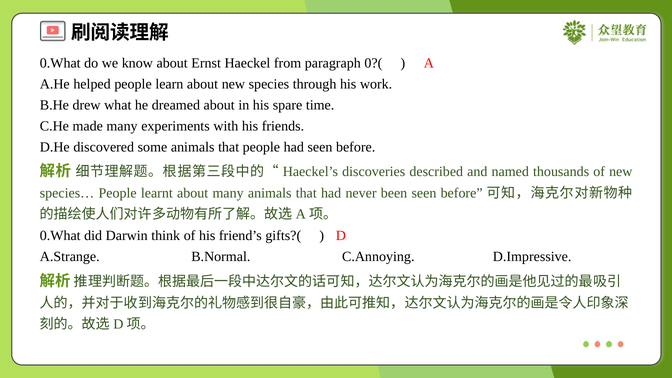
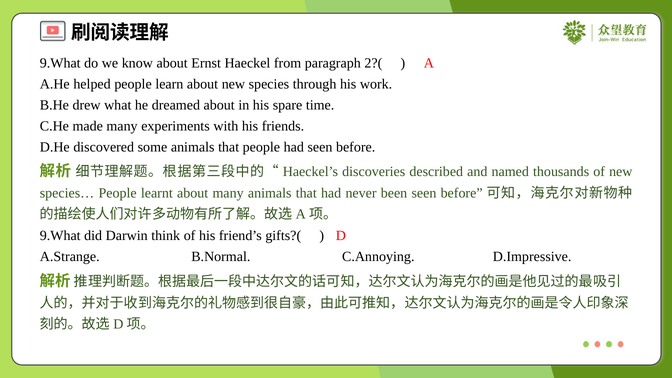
0.What: 0.What -> 9.What (60, 63)
0?(: 0?( -> 2?( (373, 63)
0.What: 0.What -> 9.What (60, 236)
